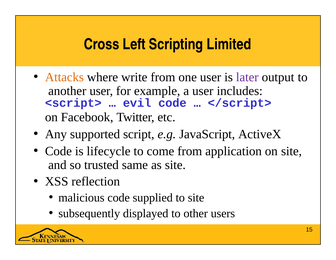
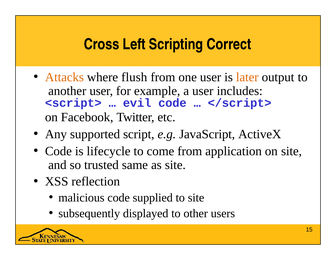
Limited: Limited -> Correct (229, 44)
write: write -> flush (134, 77)
later colour: purple -> orange (247, 77)
